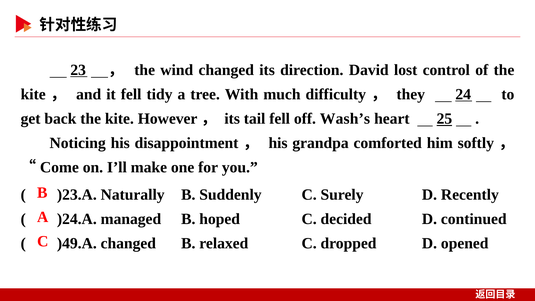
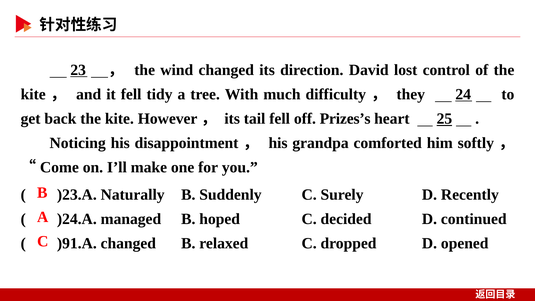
Wash’s: Wash’s -> Prizes’s (345, 119)
)49.A: )49.A -> )91.A (77, 243)
